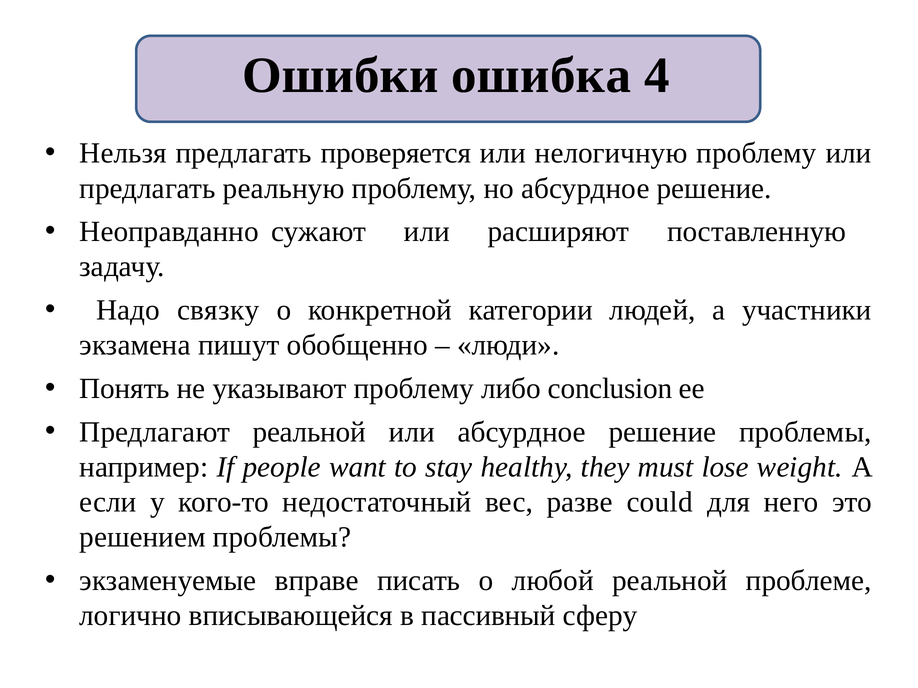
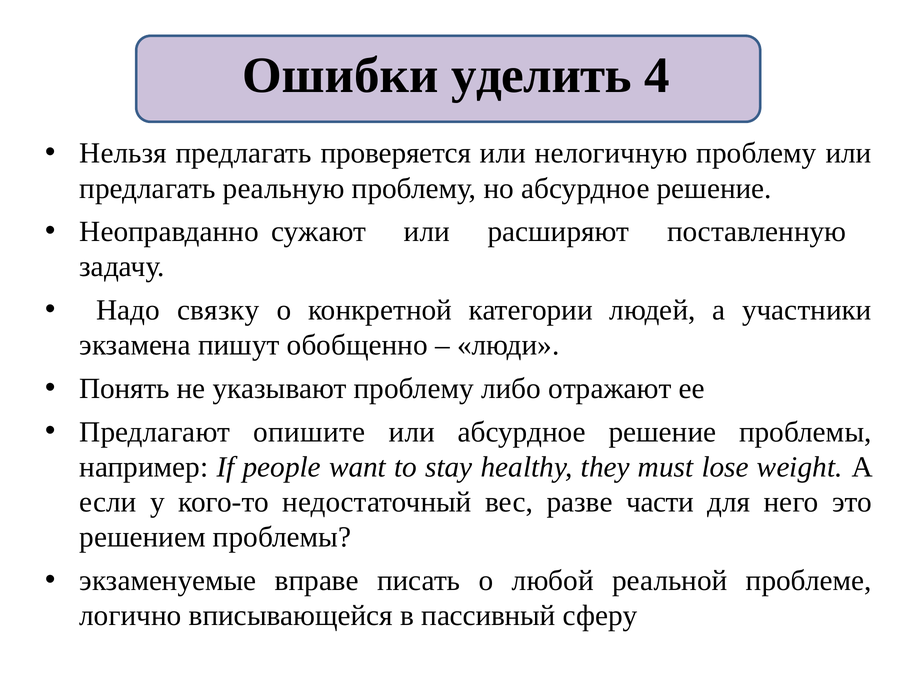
ошибка: ошибка -> уделить (541, 75)
conclusion: conclusion -> отражают (610, 389)
Предлагают реальной: реальной -> опишите (309, 432)
could: could -> части (660, 502)
